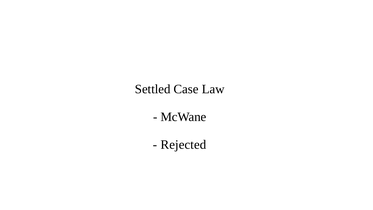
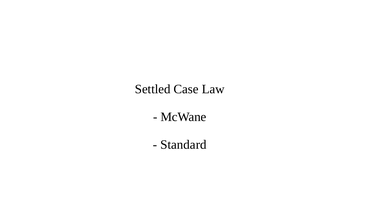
Rejected: Rejected -> Standard (183, 144)
